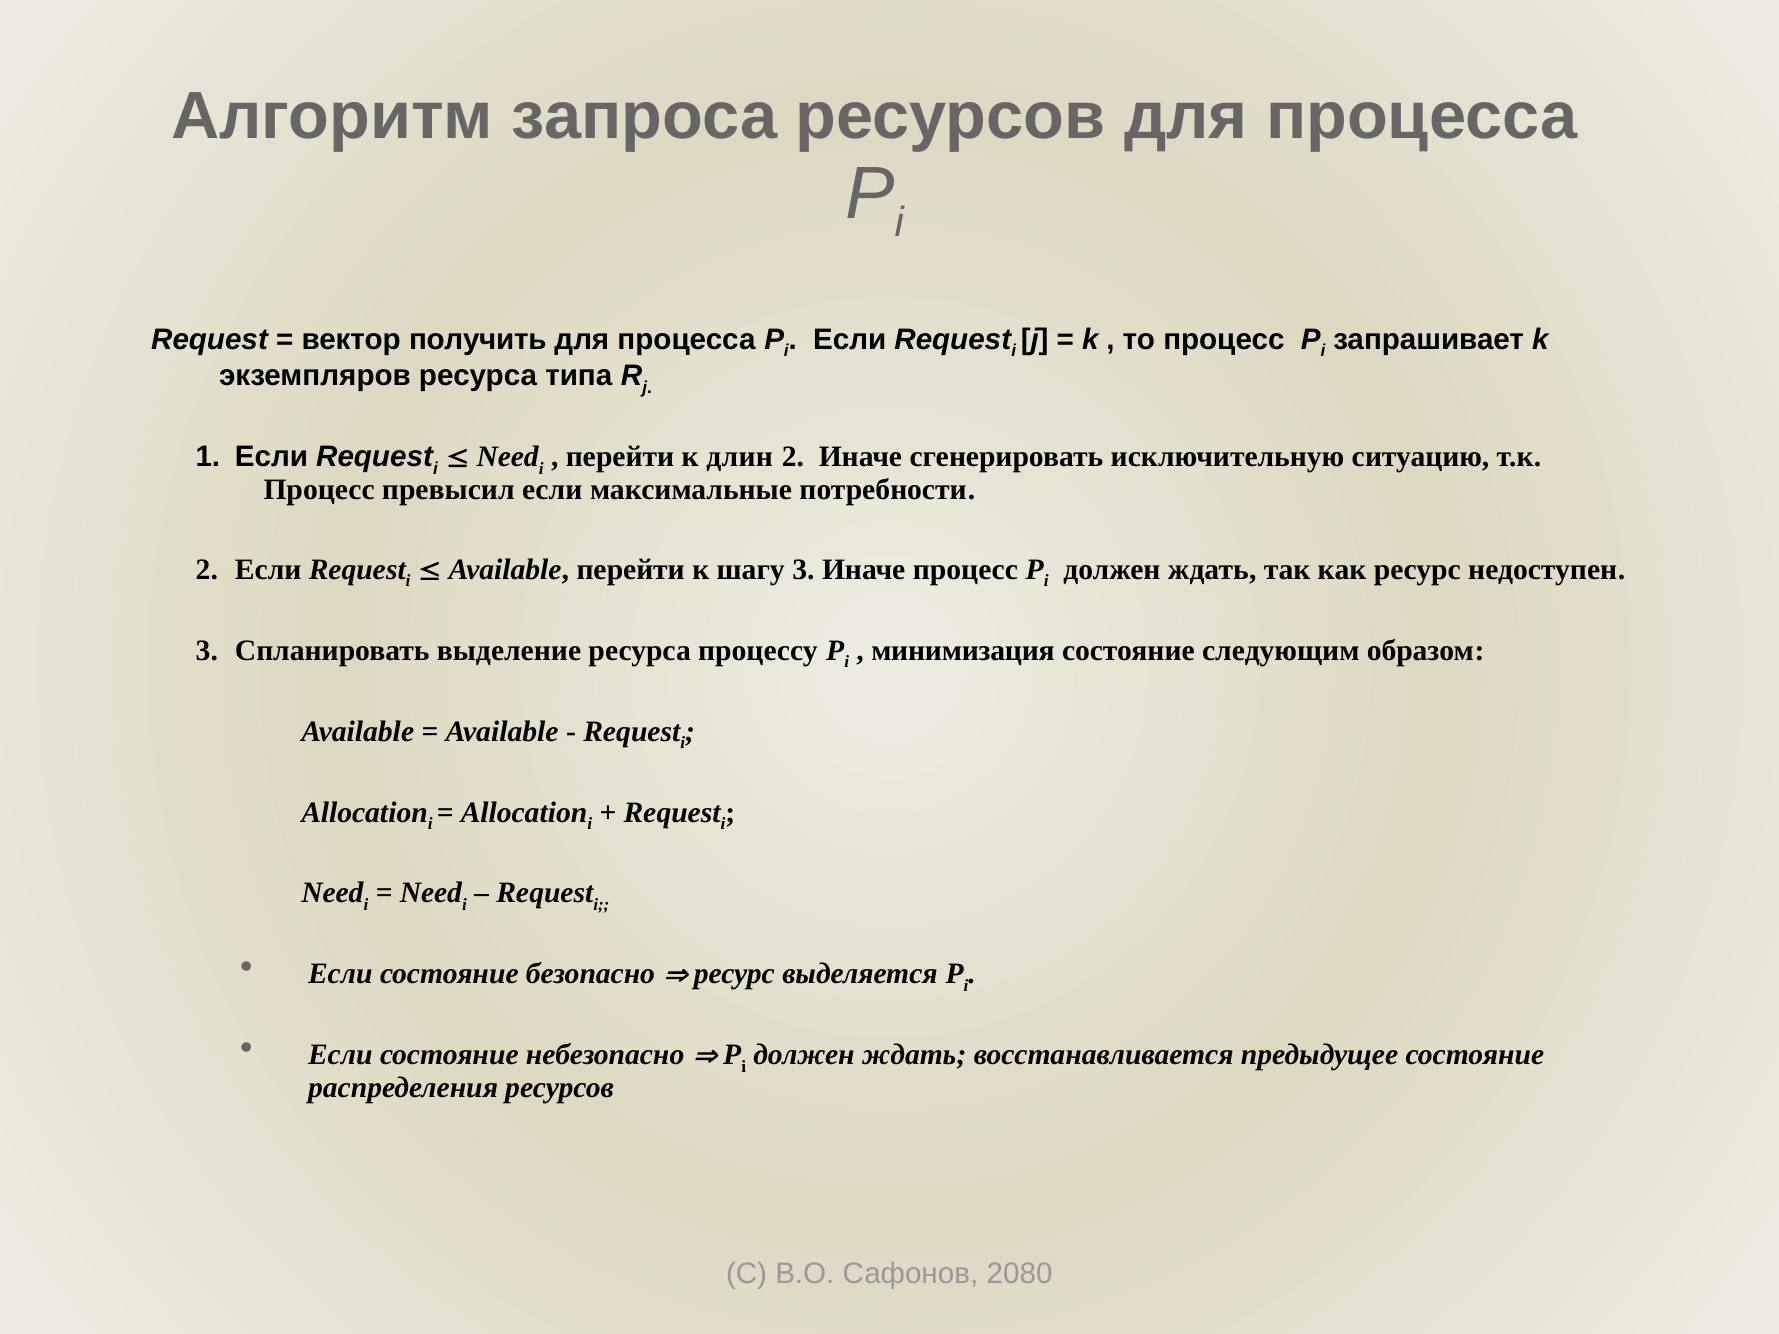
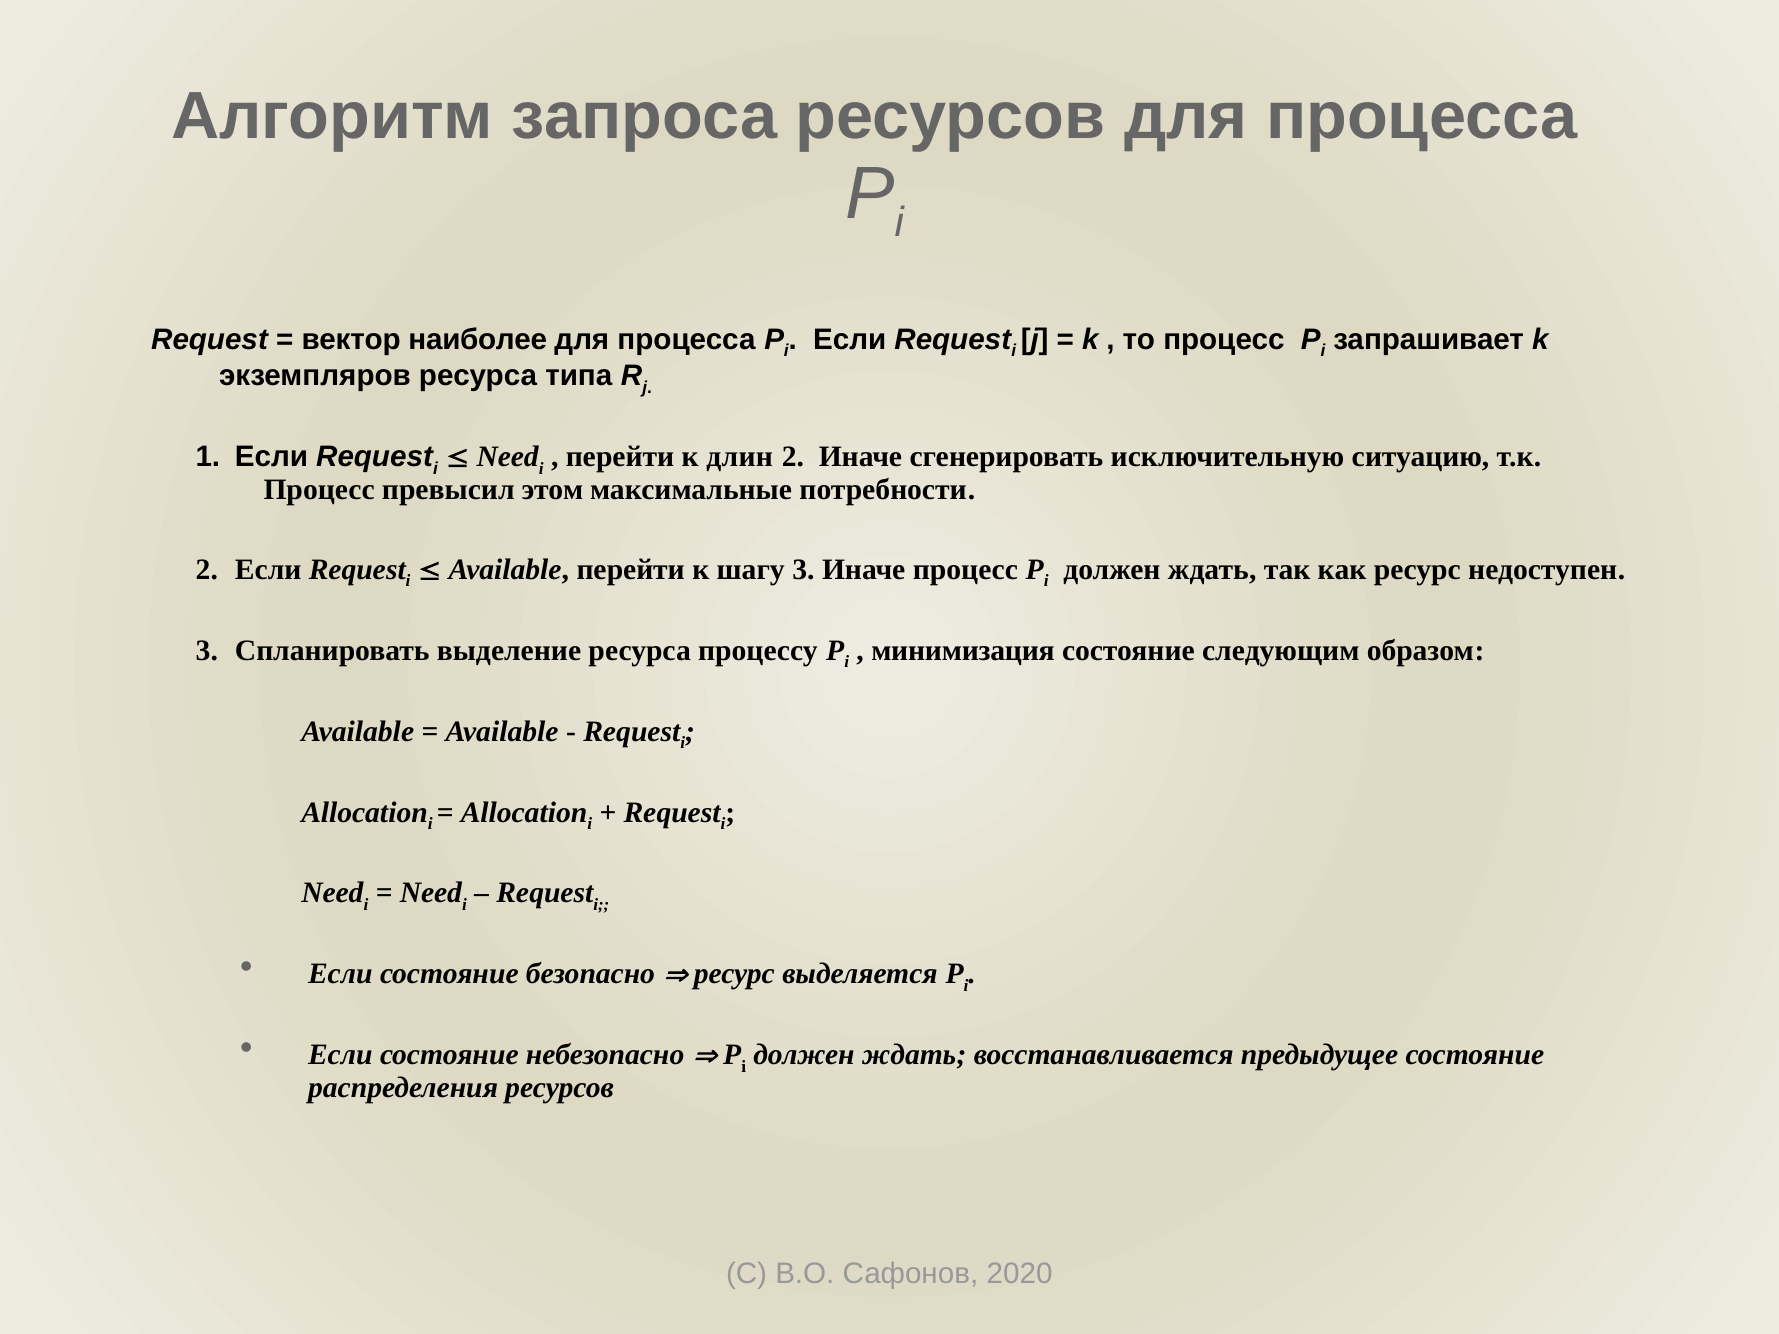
получить: получить -> наиболее (478, 340)
превысил если: если -> этом (552, 490)
2080: 2080 -> 2020 (1020, 1274)
